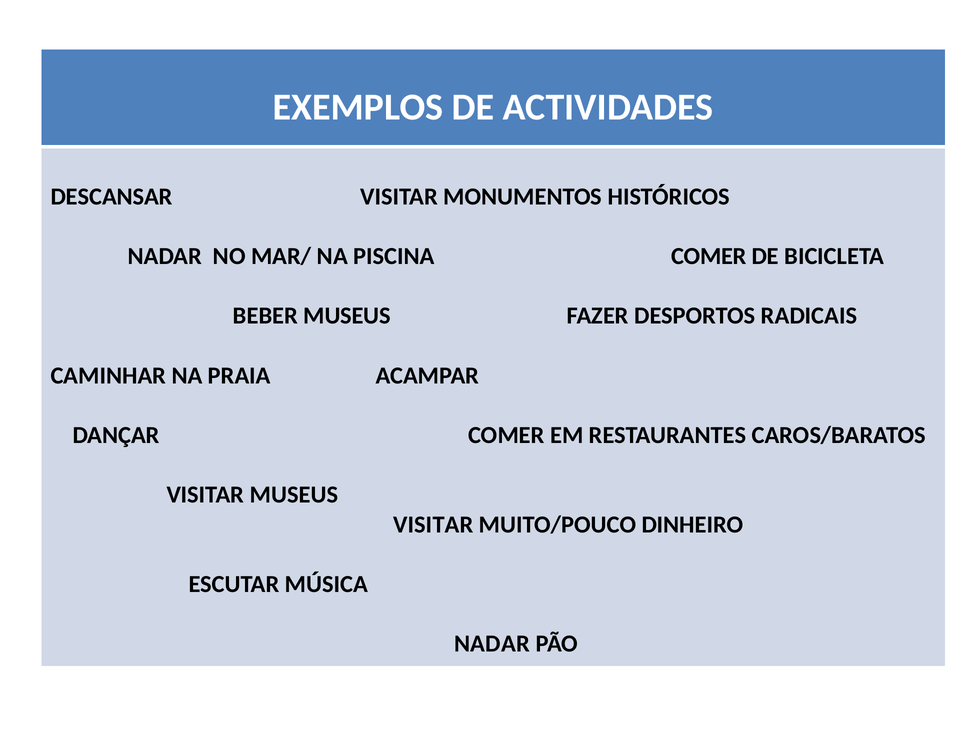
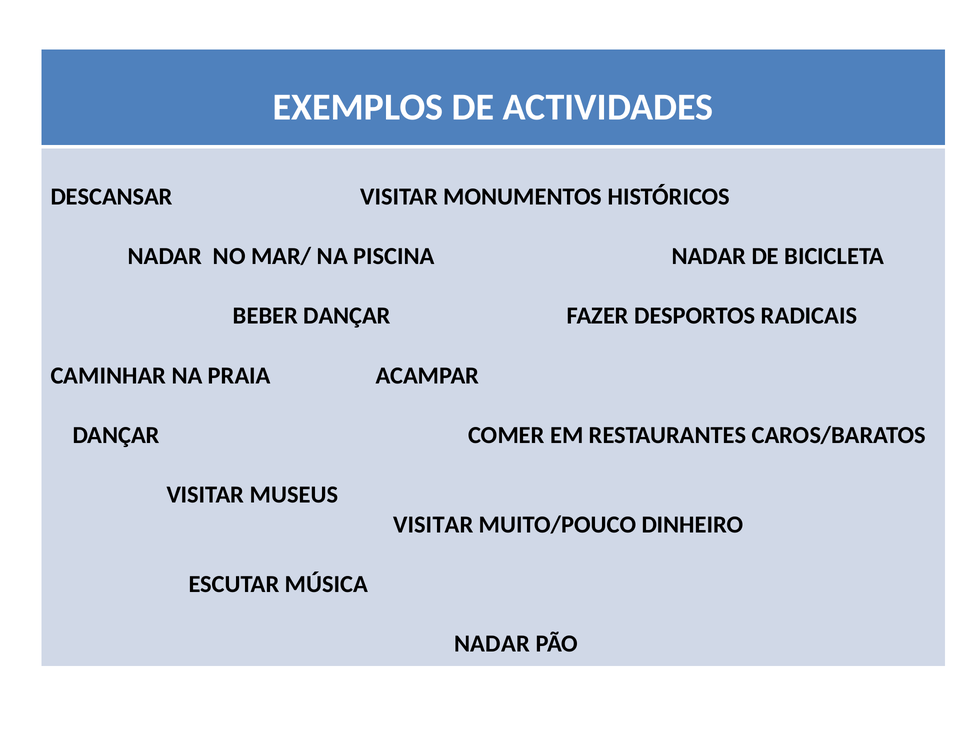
PISCINA COMER: COMER -> NADAR (709, 256)
BEBER MUSEUS: MUSEUS -> DANÇAR (347, 316)
